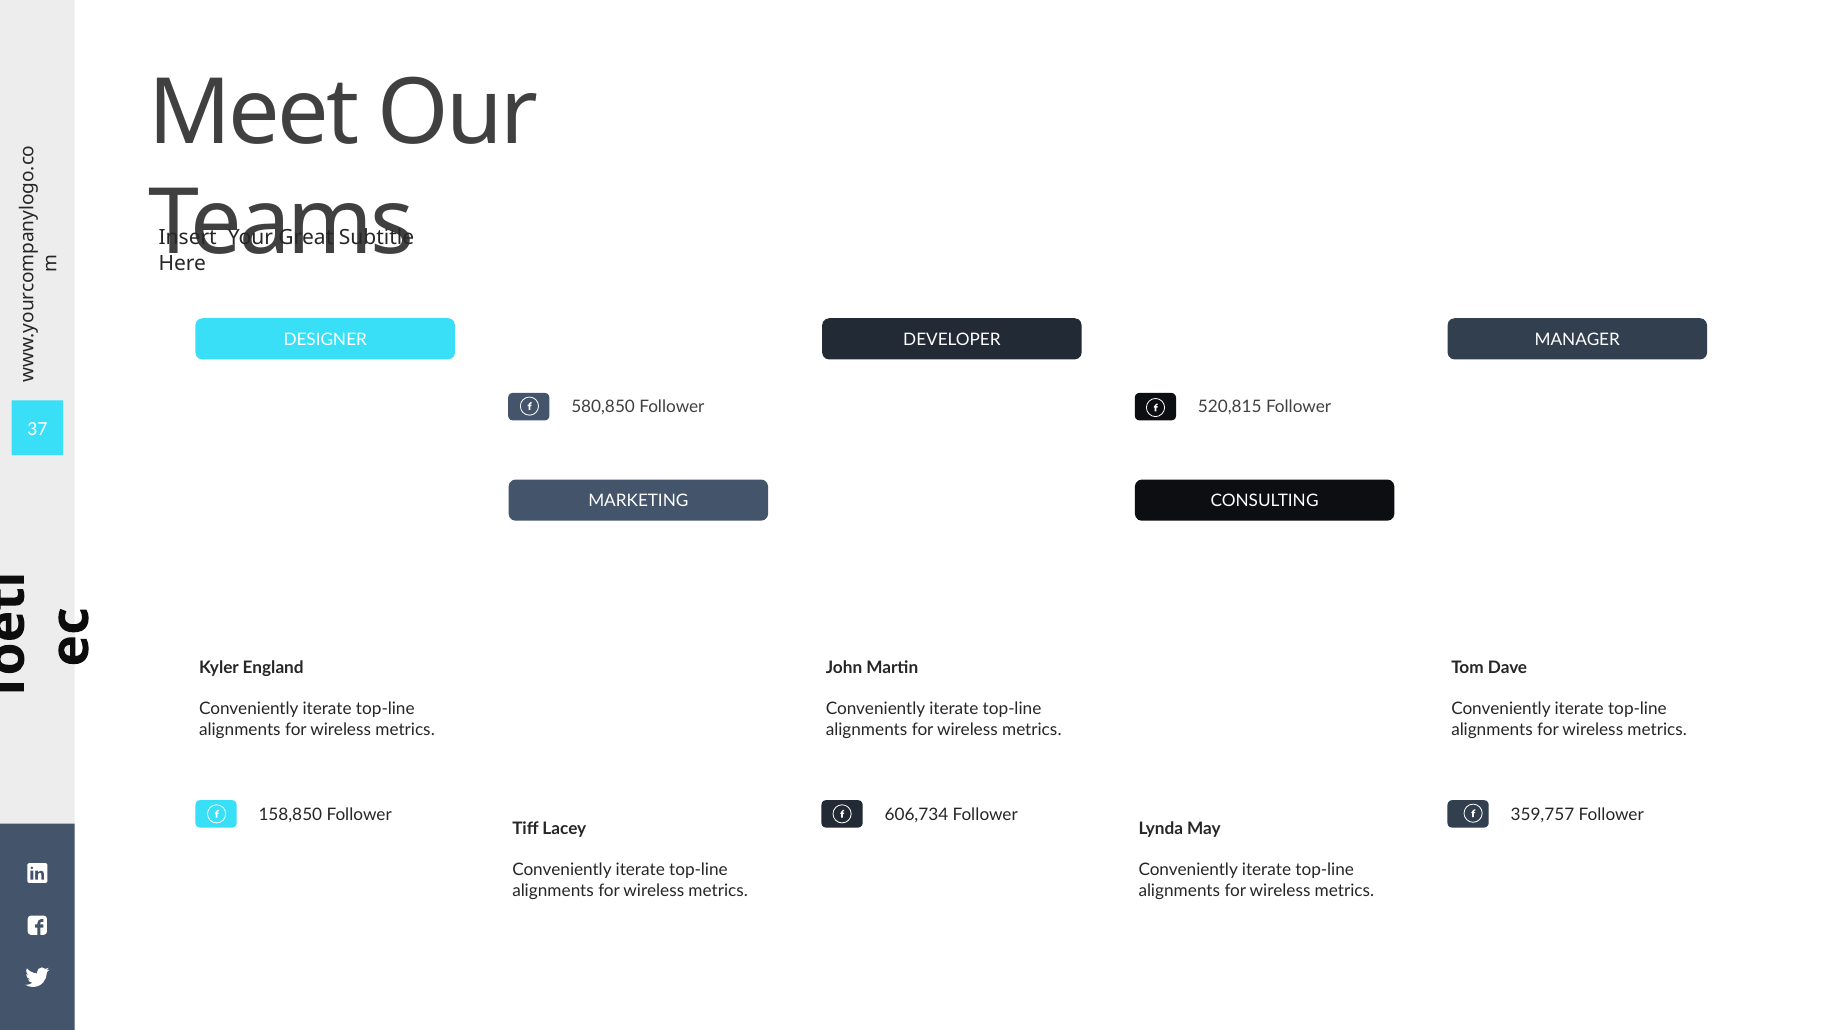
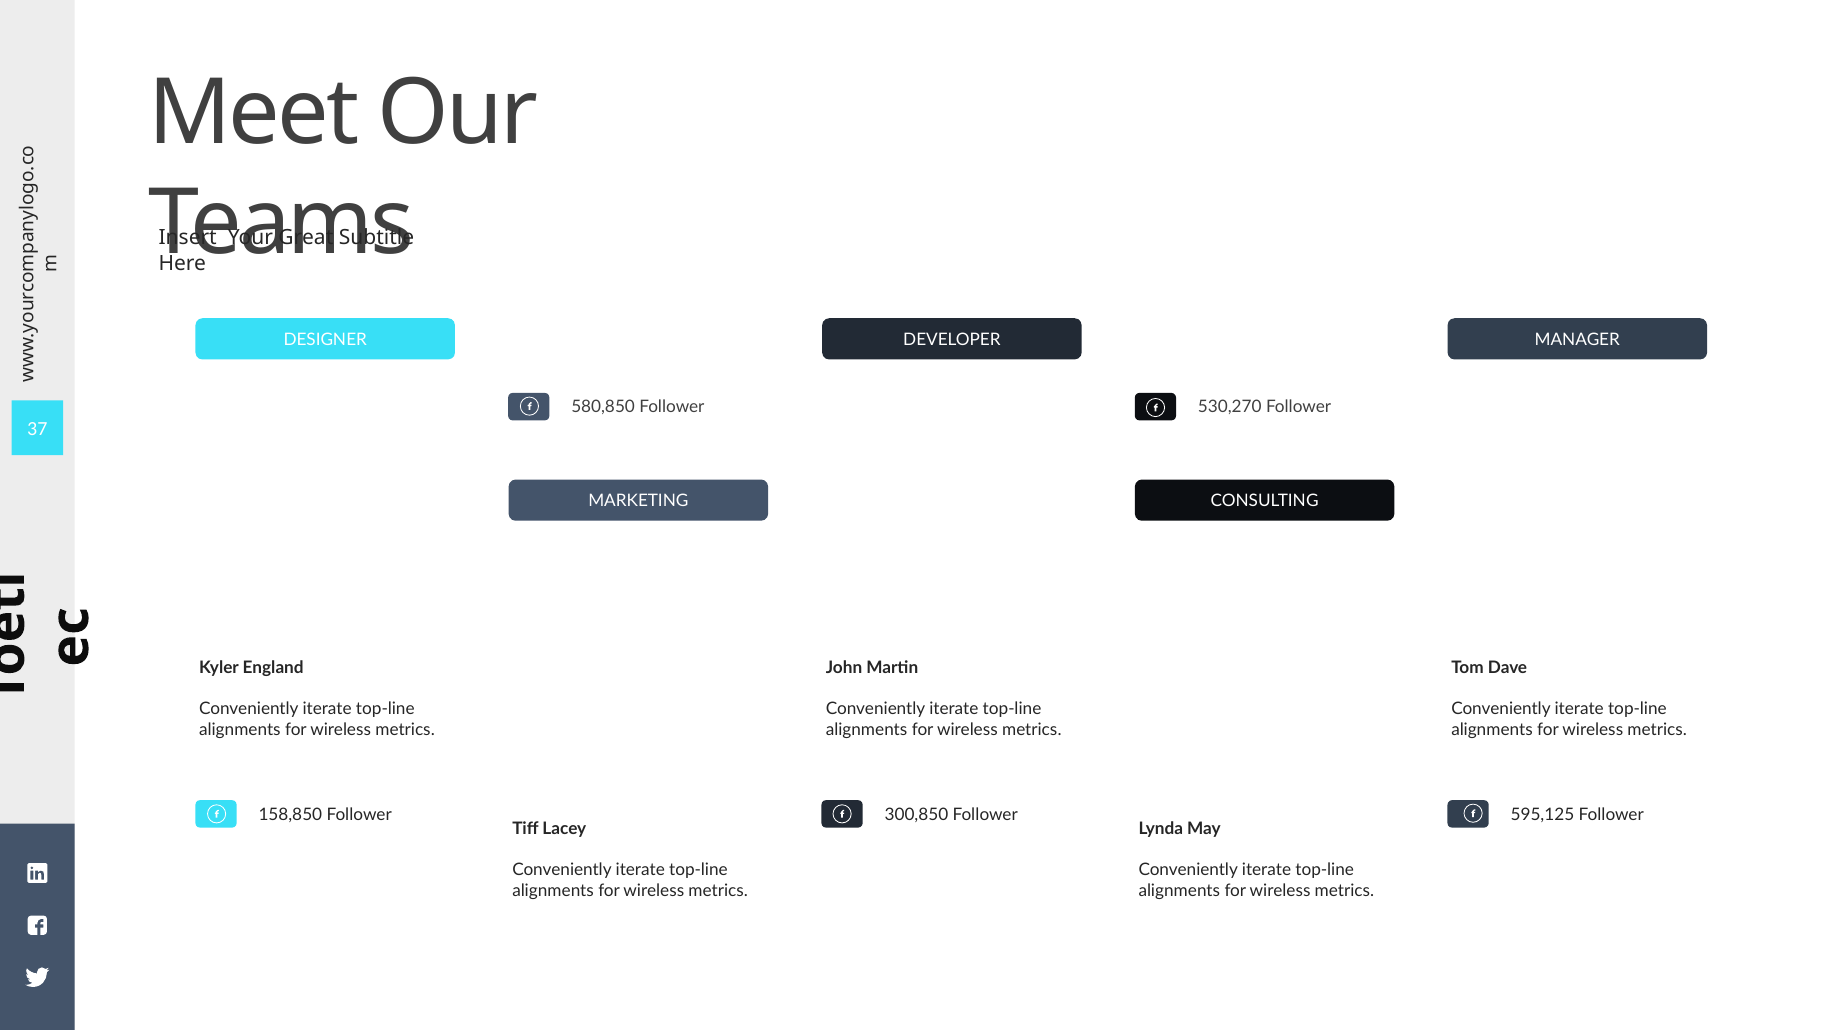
520,815: 520,815 -> 530,270 (1230, 407)
606,734: 606,734 -> 300,850 (916, 815)
359,757: 359,757 -> 595,125 (1542, 815)
